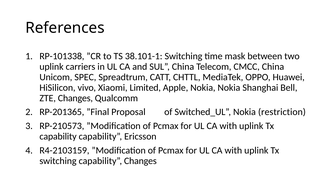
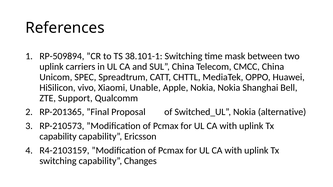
RP-101338: RP-101338 -> RP-509894 (62, 56)
Limited: Limited -> Unable (145, 88)
ZTE Changes: Changes -> Support (75, 98)
restriction: restriction -> alternative (282, 112)
